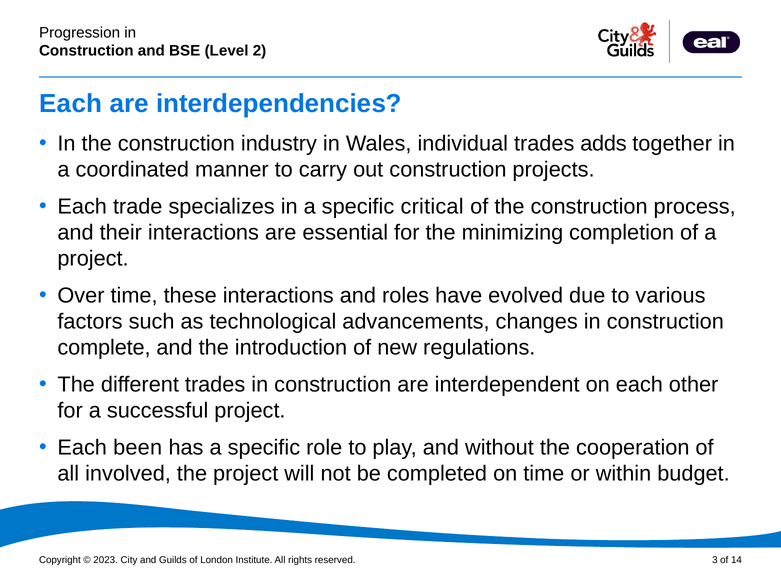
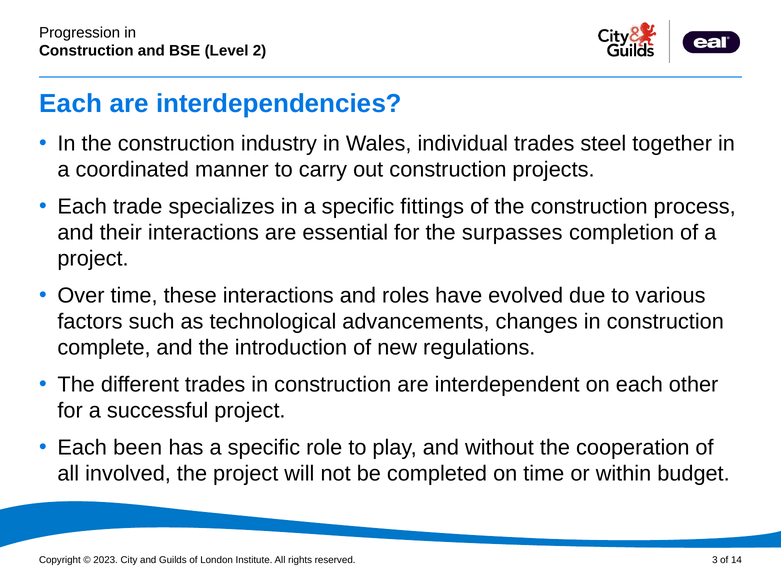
adds: adds -> steel (603, 144)
critical: critical -> fittings (432, 207)
minimizing: minimizing -> surpasses (512, 233)
